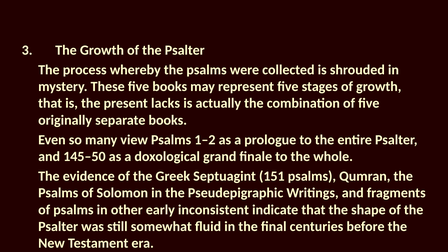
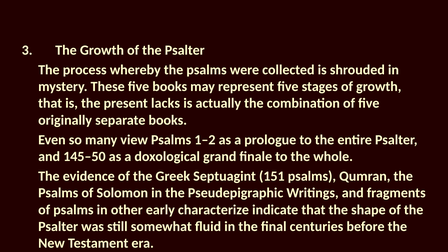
inconsistent: inconsistent -> characterize (213, 210)
